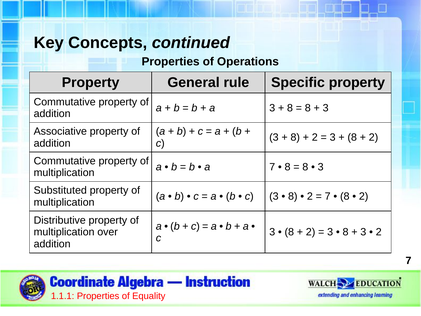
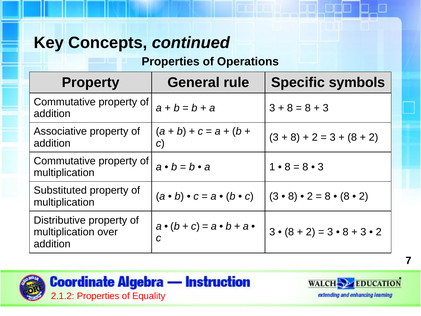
Specific property: property -> symbols (357, 83)
a 7: 7 -> 1 (272, 167)
7: 7 -> 8 (328, 196)
1.1.1: 1.1.1 -> 2.1.2 (63, 296)
